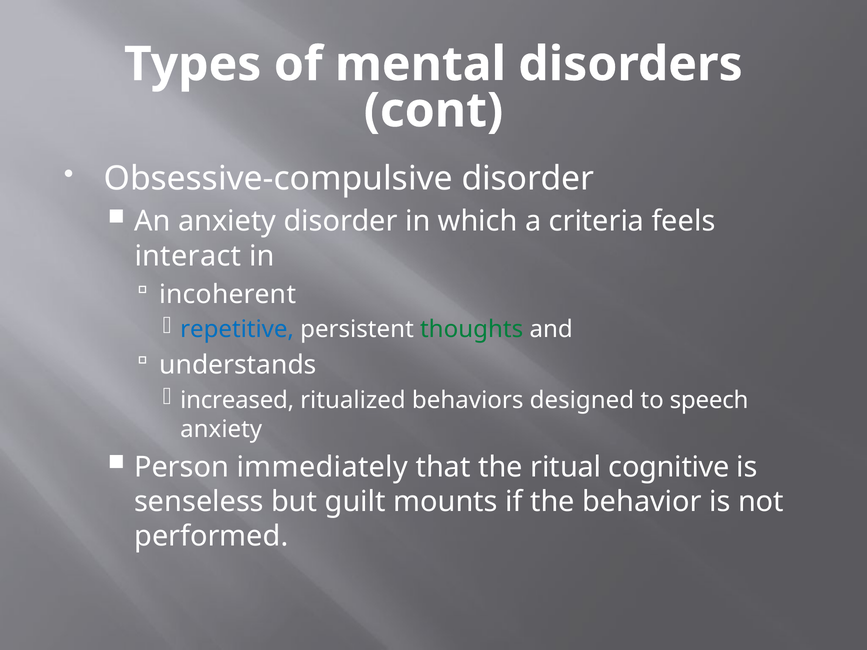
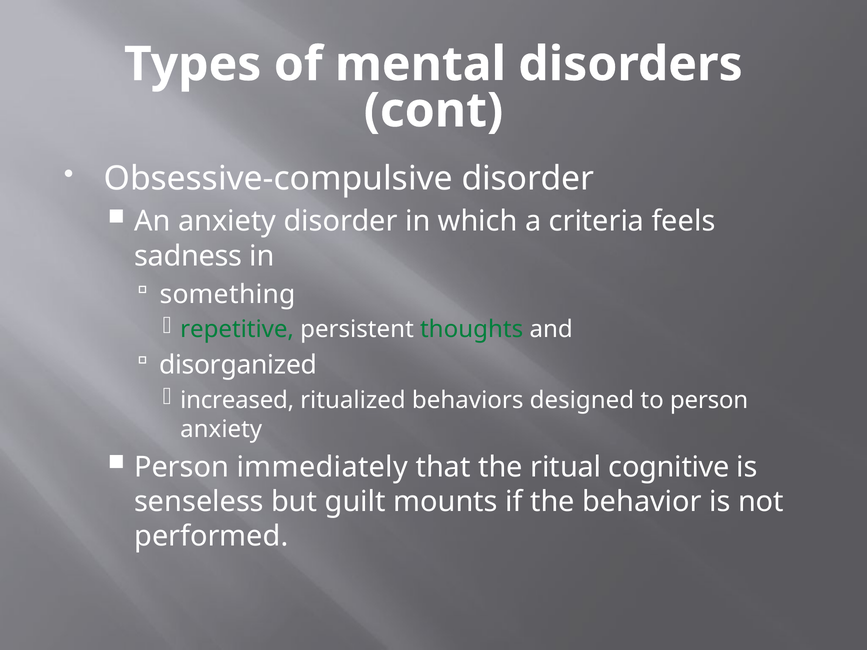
interact: interact -> sadness (188, 256)
incoherent: incoherent -> something (228, 295)
repetitive colour: blue -> green (237, 330)
understands: understands -> disorganized (238, 365)
to speech: speech -> person (709, 400)
